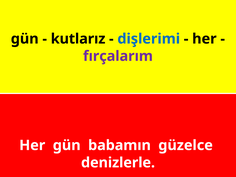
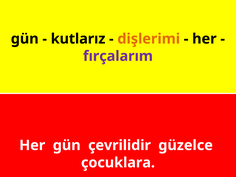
dişlerimi colour: blue -> orange (149, 39)
babamın: babamın -> çevrilidir (120, 145)
denizlerle: denizlerle -> çocuklara (118, 163)
